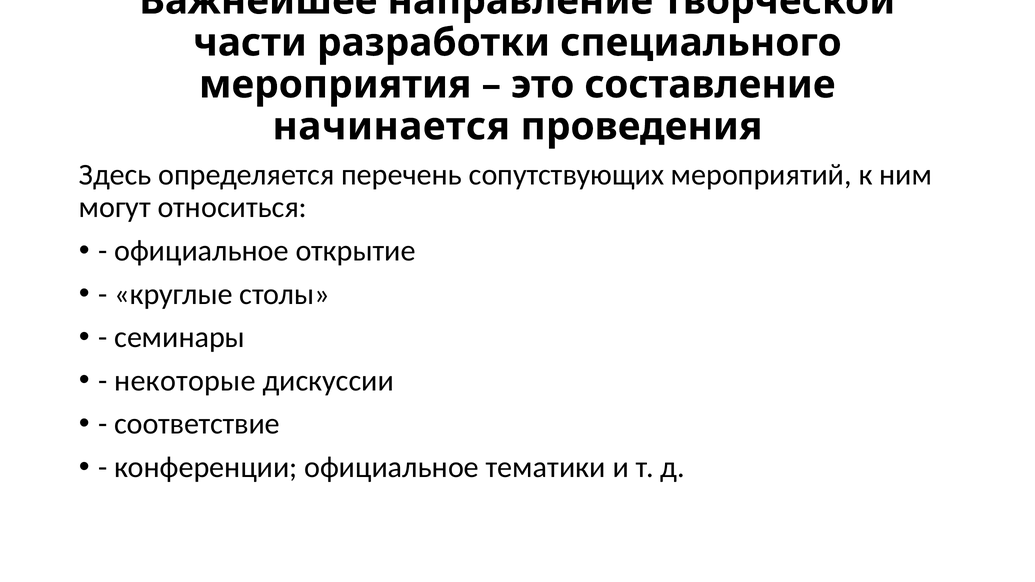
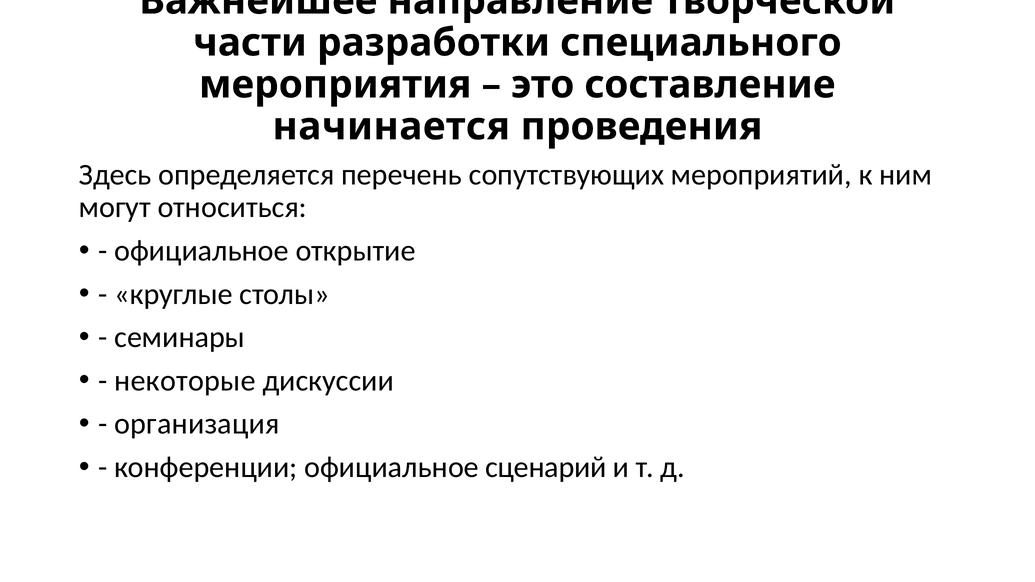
соответствие: соответствие -> организация (197, 424)
тематики: тематики -> сценарий (546, 467)
